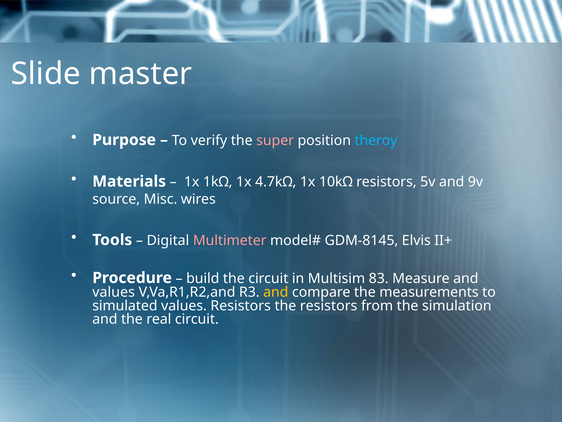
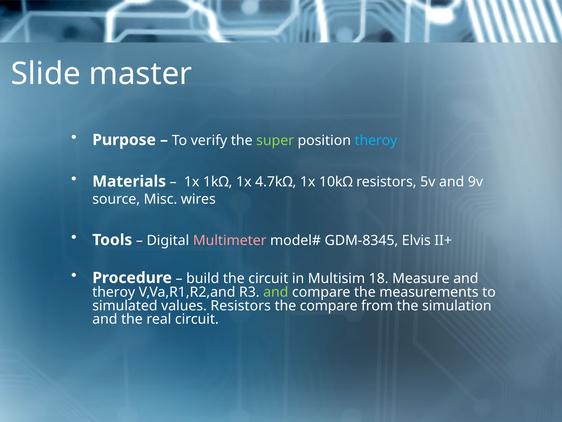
super colour: pink -> light green (275, 140)
GDM-8145: GDM-8145 -> GDM-8345 (361, 240)
83: 83 -> 18 (379, 278)
values: values -> theroy (114, 292)
and colour: yellow -> light green (276, 292)
the resistors: resistors -> compare (329, 305)
